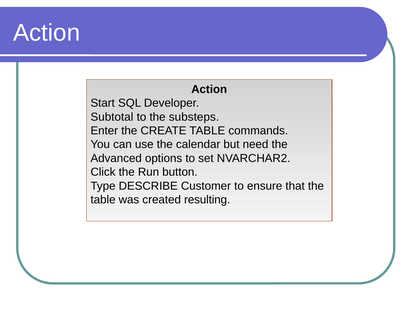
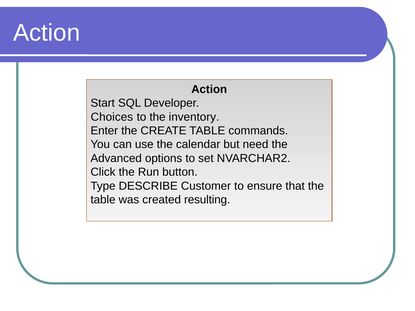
Subtotal: Subtotal -> Choices (112, 117)
substeps: substeps -> inventory (194, 117)
